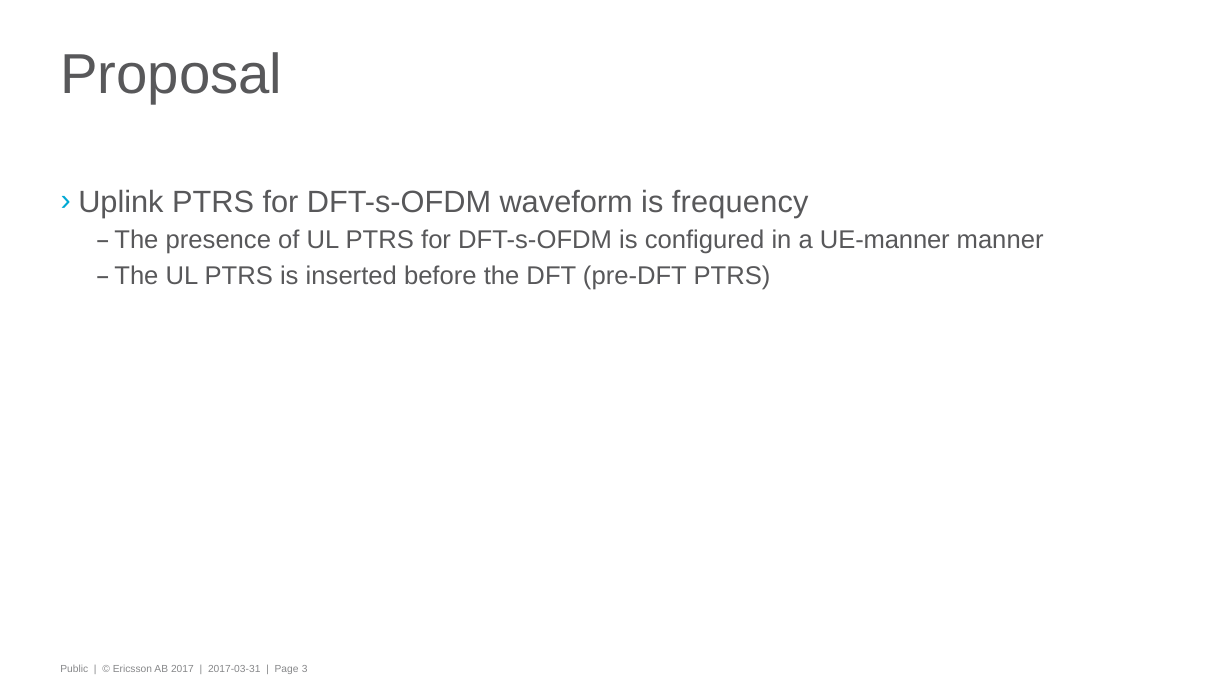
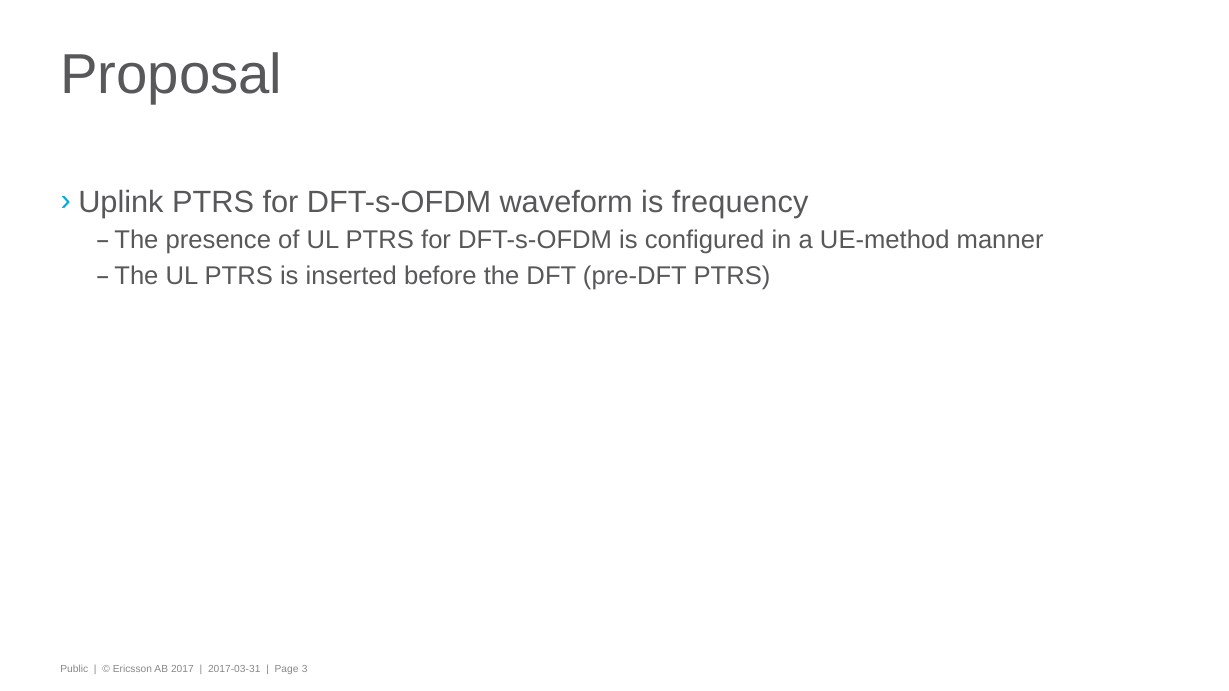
UE-manner: UE-manner -> UE-method (885, 241)
